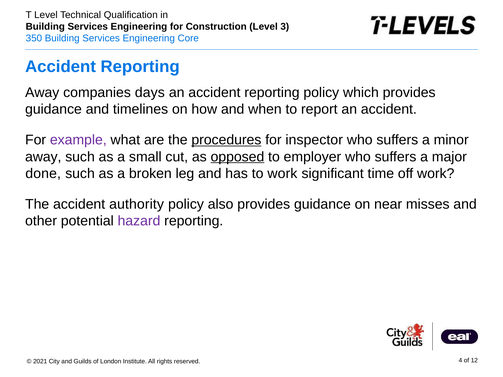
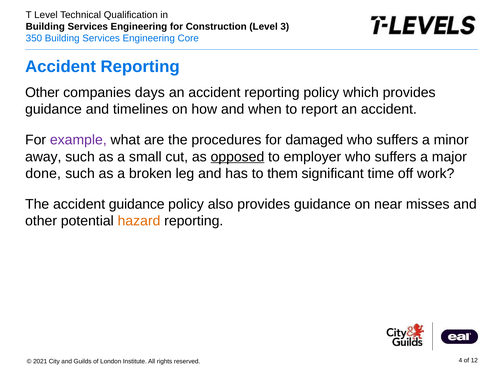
Away: Away -> Other (42, 93)
procedures underline: present -> none (226, 140)
inspector: inspector -> damaged (314, 140)
to work: work -> them (283, 174)
accident authority: authority -> guidance (137, 204)
hazard colour: purple -> orange (139, 221)
